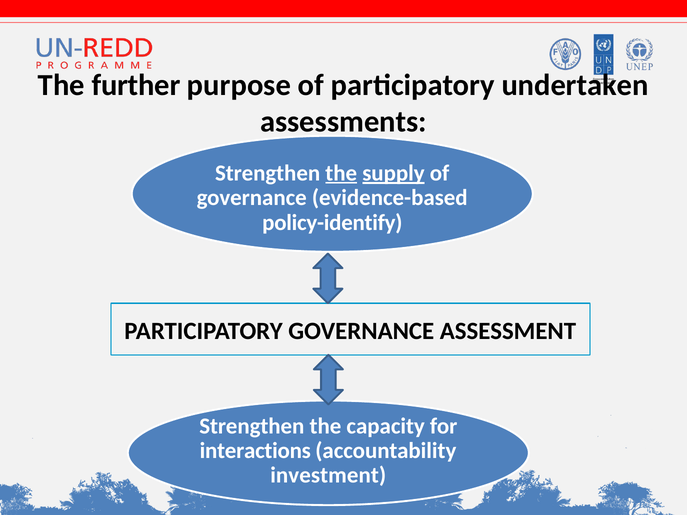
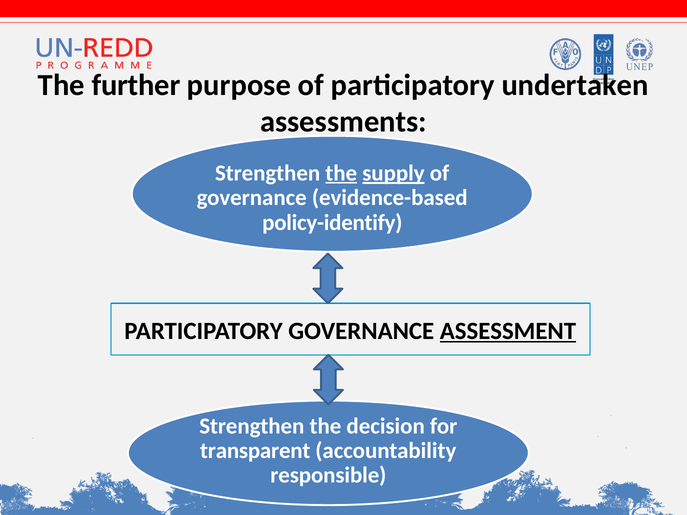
ASSESSMENT underline: none -> present (508, 331)
capacity: capacity -> decision (386, 426)
interactions: interactions -> transparent (255, 451)
investment: investment -> responsible (328, 476)
